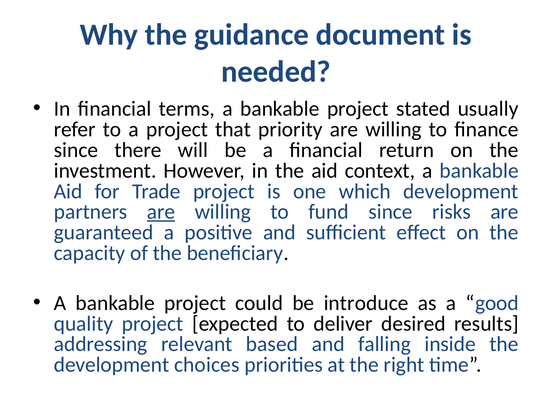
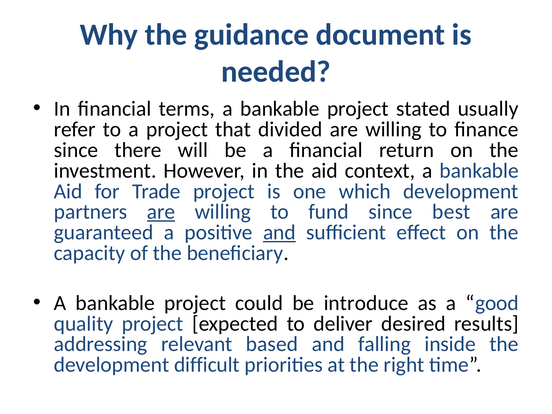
priority: priority -> divided (290, 129)
risks: risks -> best (451, 212)
and underline: none -> present (279, 233)
choices: choices -> difficult (207, 365)
